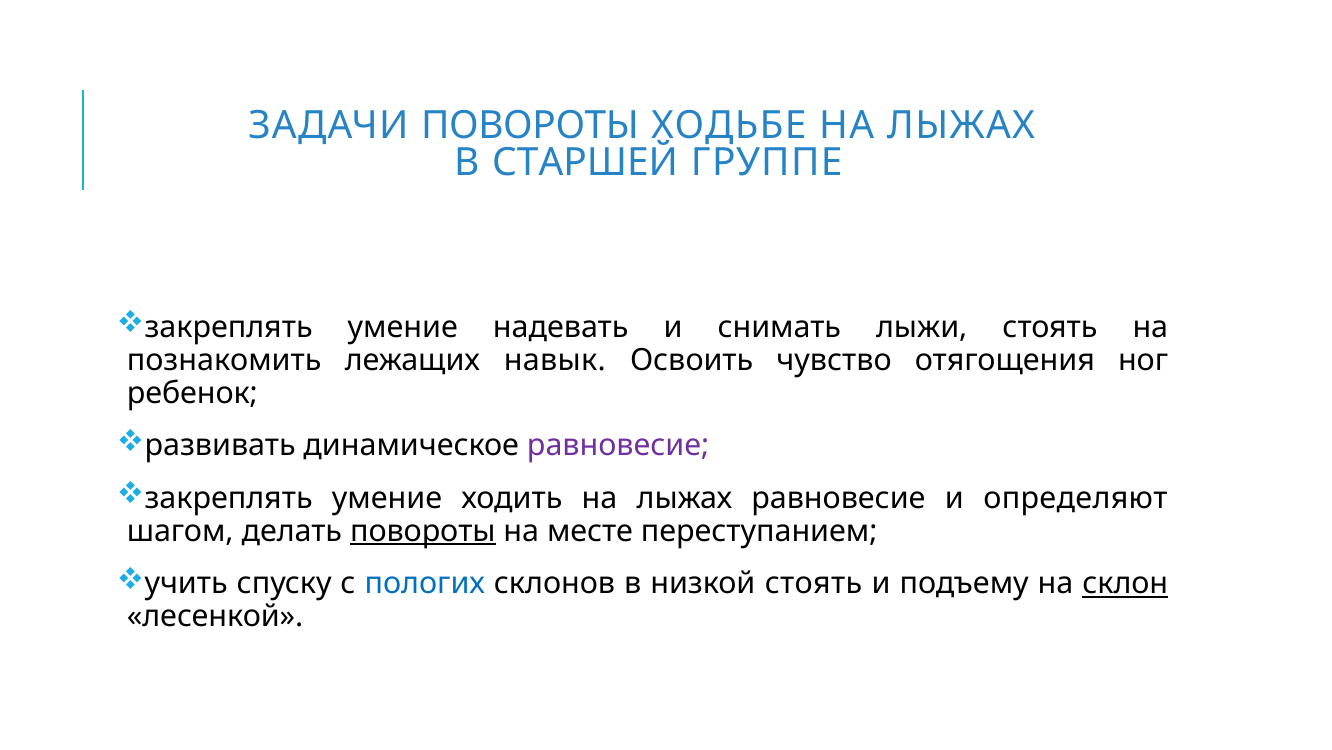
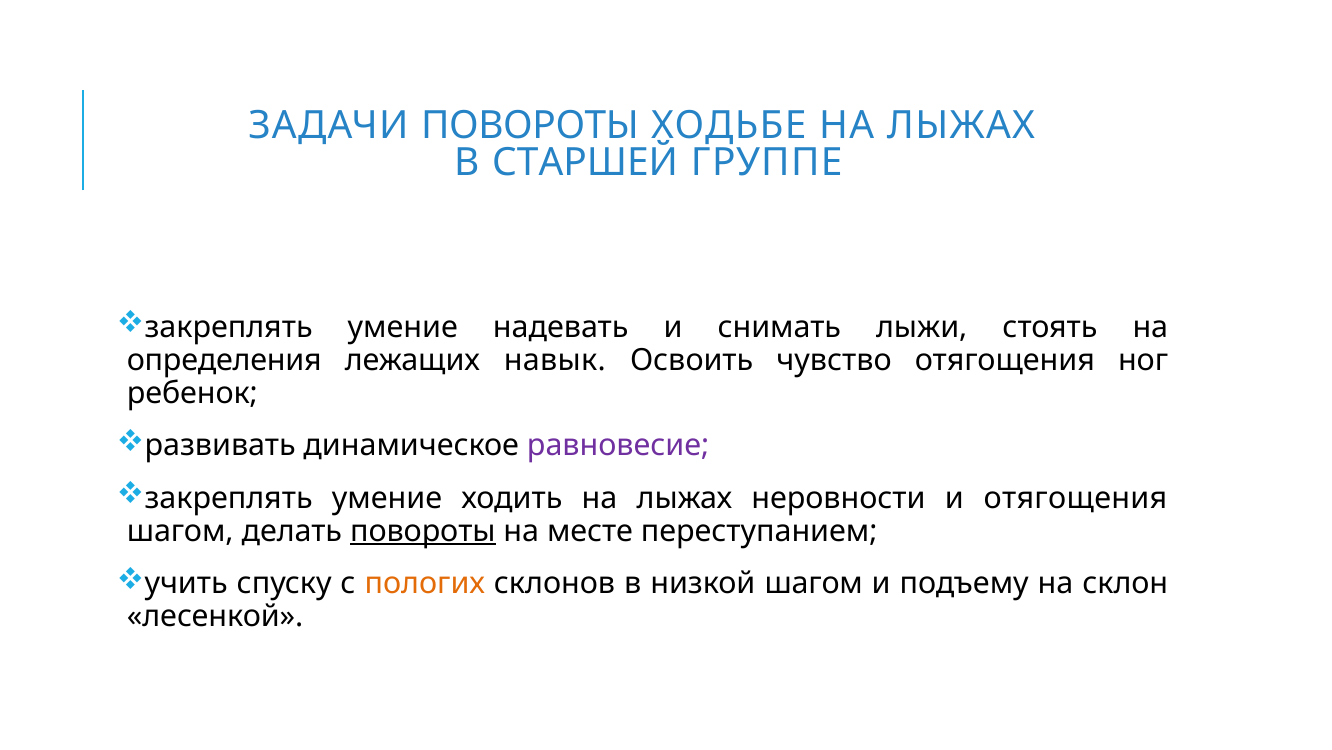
познакомить: познакомить -> определения (224, 360)
лыжах равновесие: равновесие -> неровности (838, 498)
и определяют: определяют -> отягощения (1075, 498)
пологих colour: blue -> orange (425, 583)
низкой стоять: стоять -> шагом (814, 583)
склон underline: present -> none (1125, 583)
